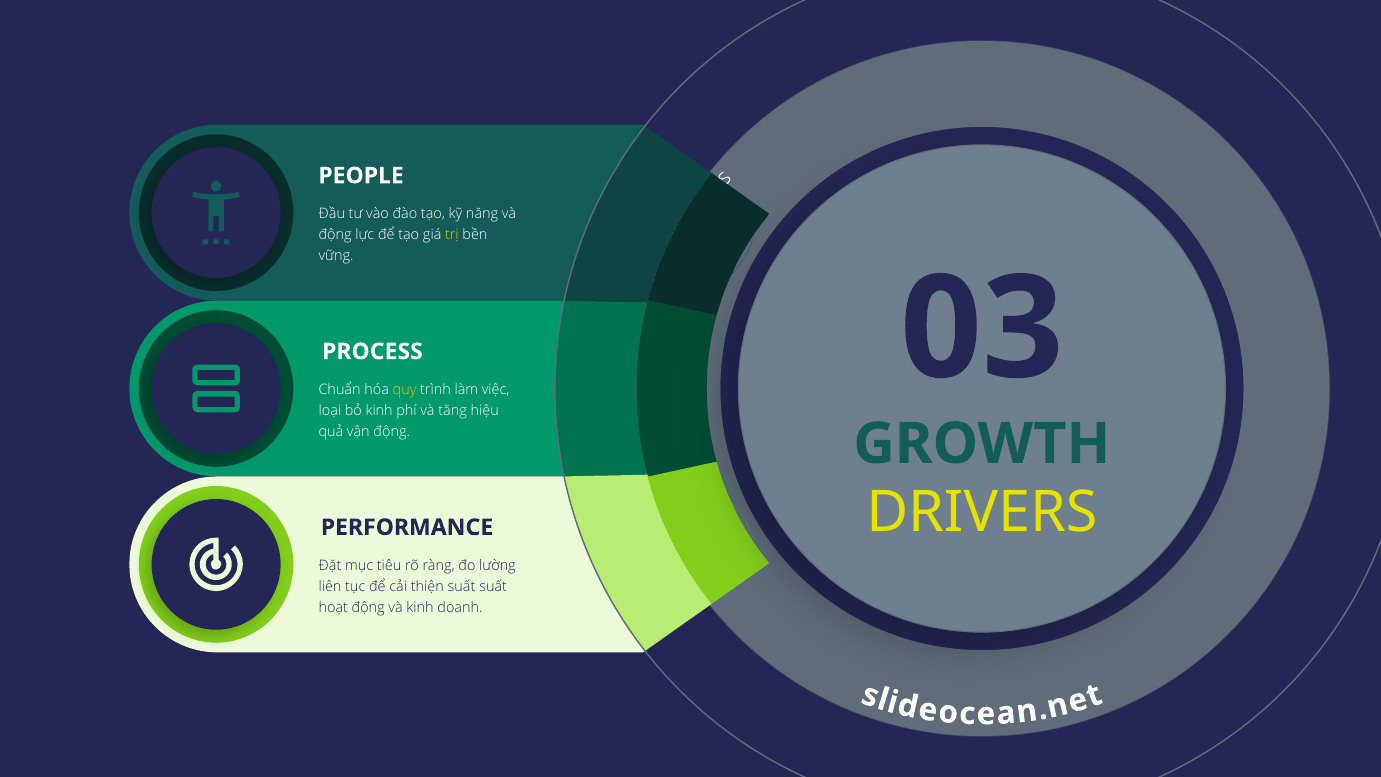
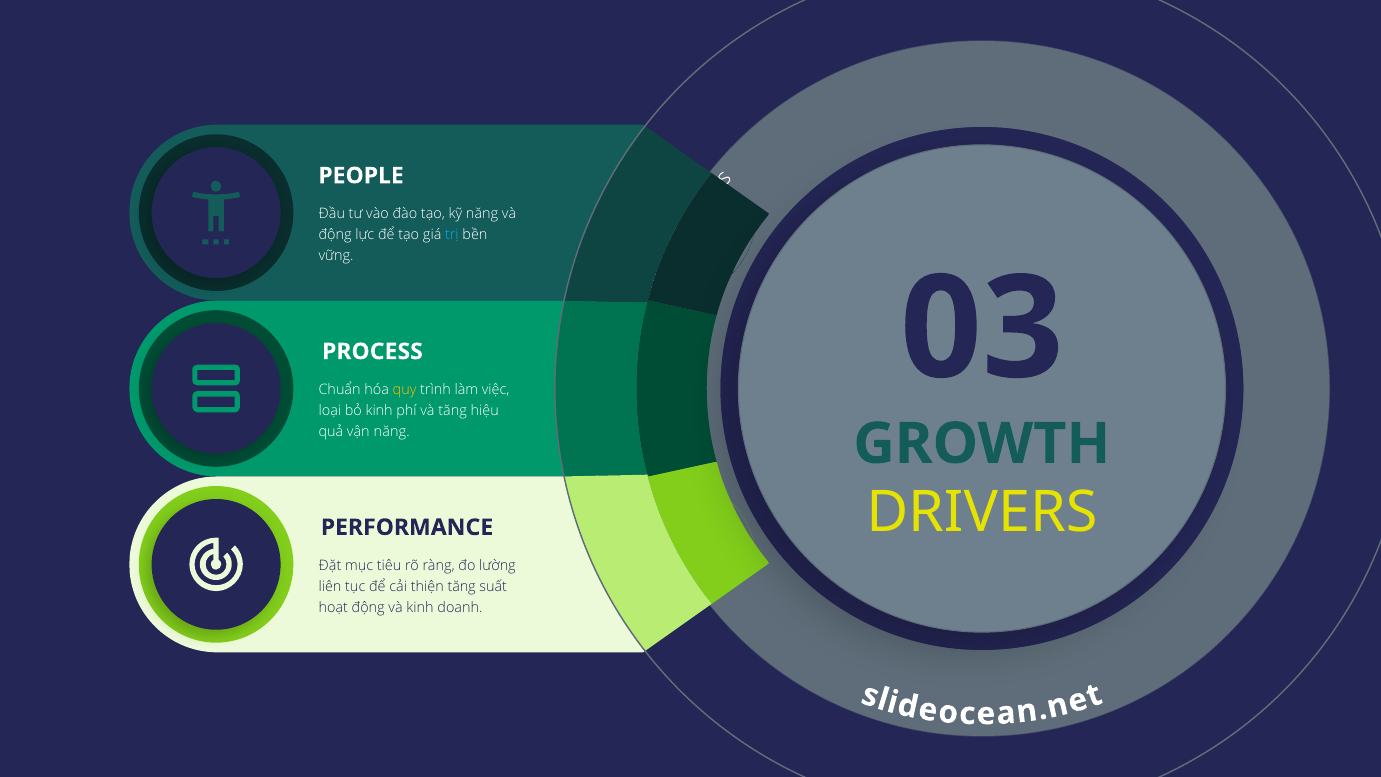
trị colour: yellow -> light blue (452, 235)
vận động: động -> năng (392, 431)
thiện suất: suất -> tăng (462, 586)
